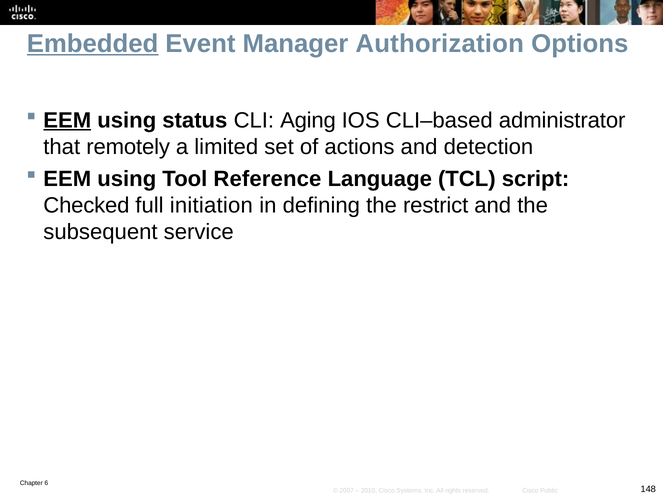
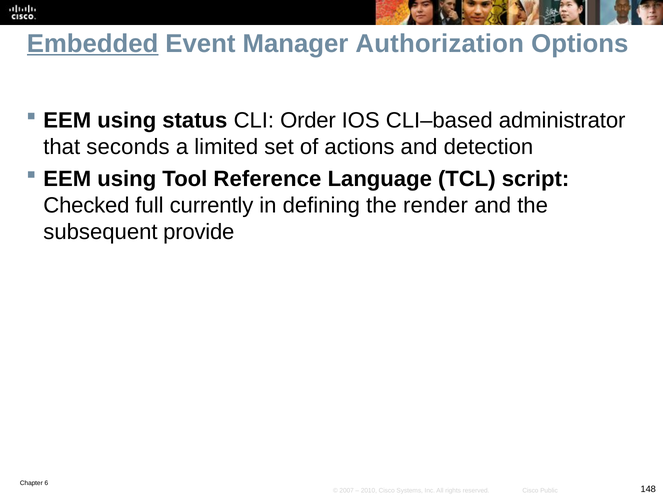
EEM underline: present -> none (67, 120)
Aging: Aging -> Order (308, 120)
remotely: remotely -> seconds (128, 147)
initiation: initiation -> currently (212, 205)
restrict: restrict -> render (435, 205)
service: service -> provide (199, 232)
